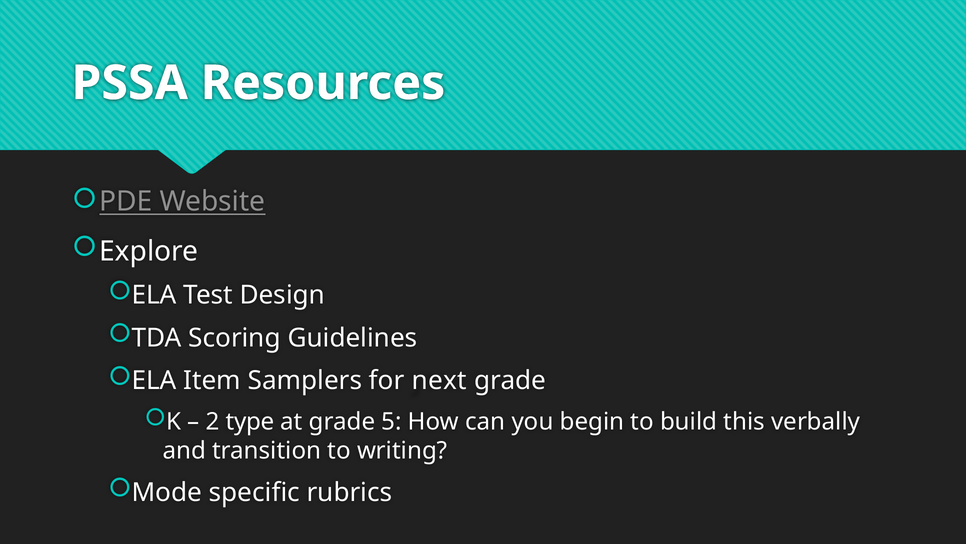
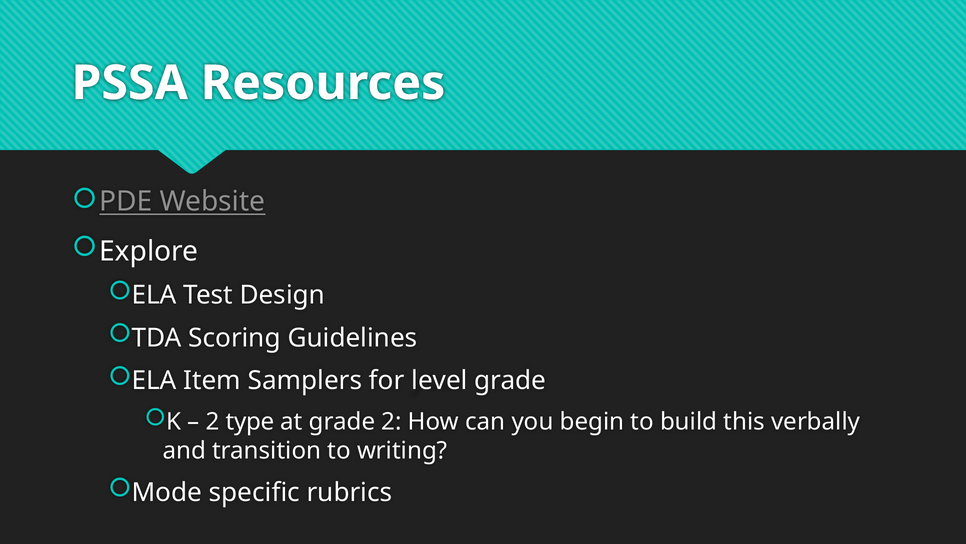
next: next -> level (439, 380)
grade 5: 5 -> 2 (392, 421)
